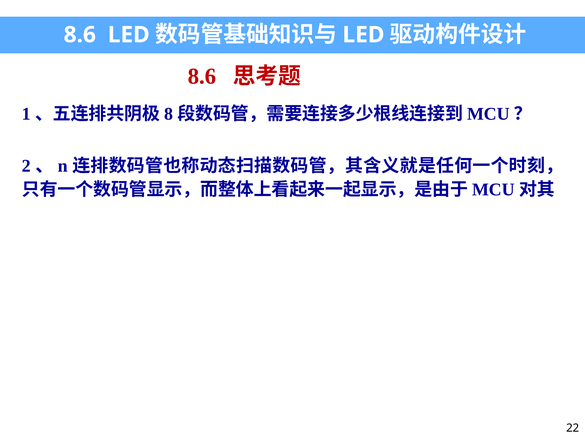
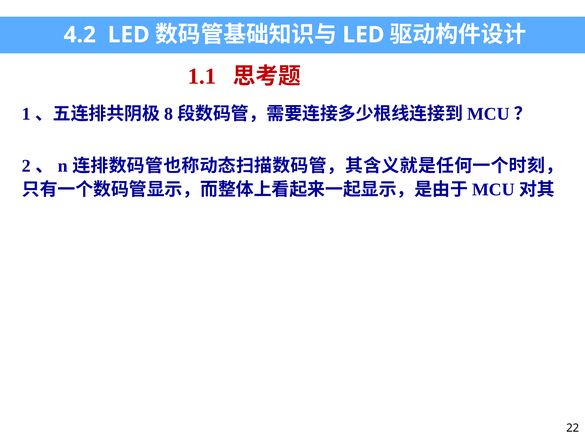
8.6: 8.6 -> 4.2 (80, 35)
8.6: 8.6 -> 1.1 (202, 76)
